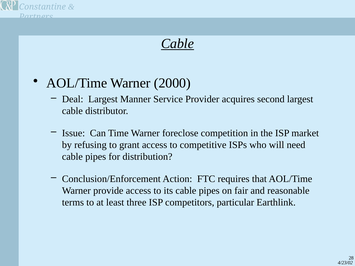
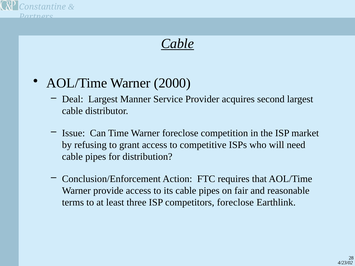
competitors particular: particular -> foreclose (235, 203)
